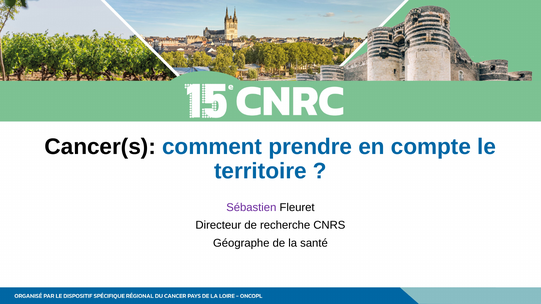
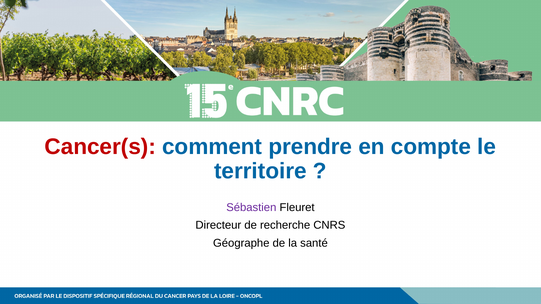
Cancer(s colour: black -> red (100, 147)
